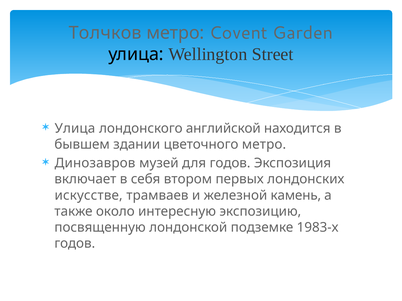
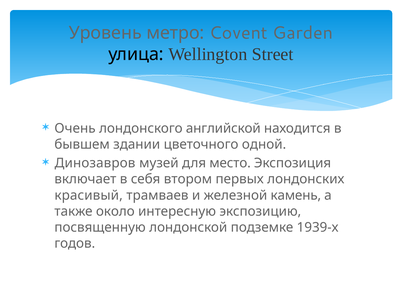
Толчков: Толчков -> Уровень (105, 33)
Улица: Улица -> Очень (75, 129)
цветочного метро: метро -> одной (264, 145)
для годов: годов -> место (230, 163)
искусстве: искусстве -> красивый (89, 196)
1983-х: 1983-х -> 1939-х (318, 228)
